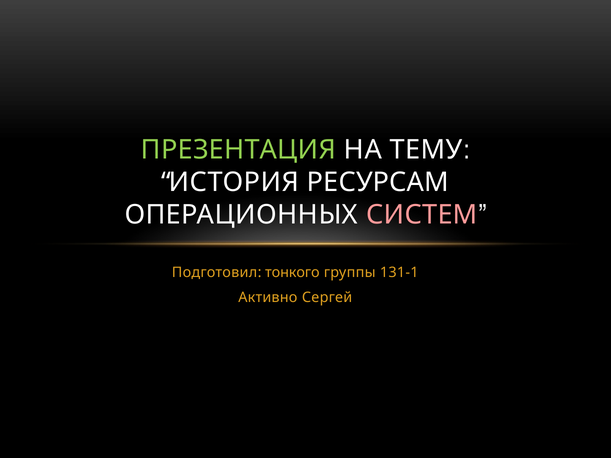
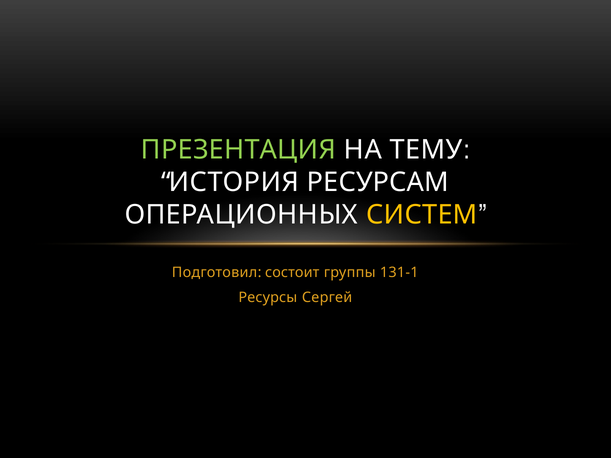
СИСТЕМ colour: pink -> yellow (422, 215)
тонкого: тонкого -> состоит (292, 272)
Активно: Активно -> Ресурсы (268, 298)
